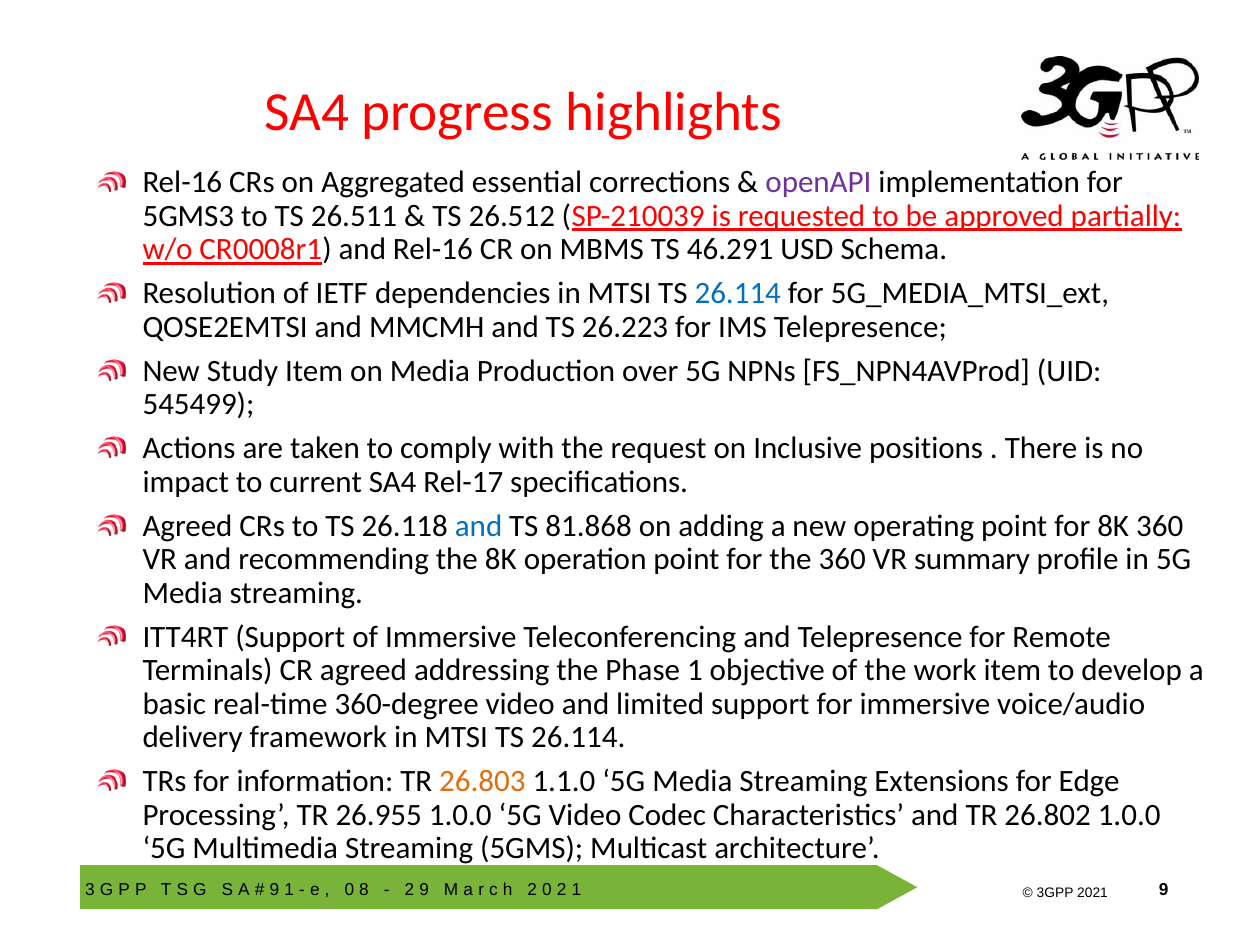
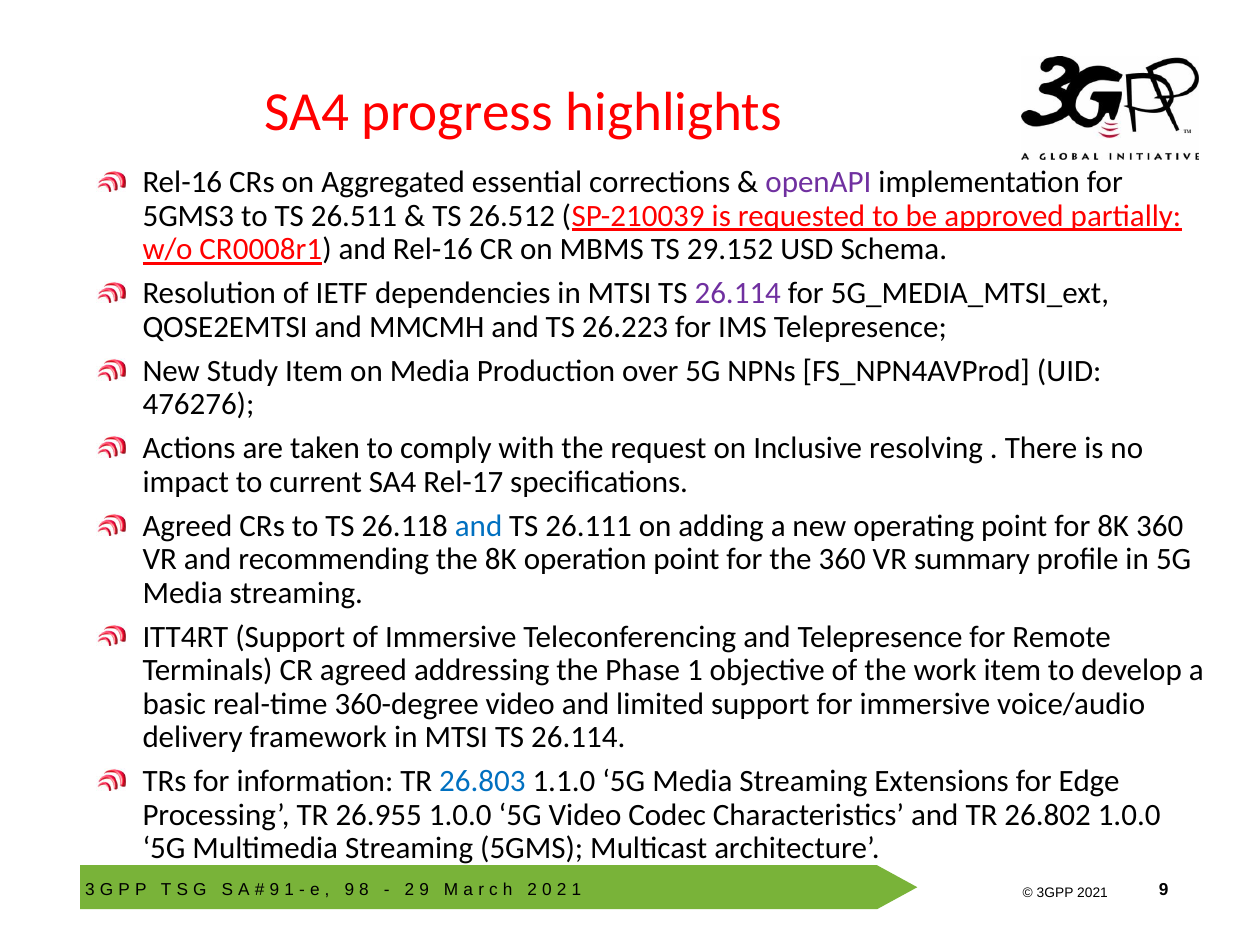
46.291: 46.291 -> 29.152 (730, 250)
26.114 colour: blue -> purple (738, 294)
545499: 545499 -> 476276 (198, 404)
positions: positions -> resolving (926, 448)
81.868: 81.868 -> 26.111 (589, 526)
26.803 colour: orange -> blue (482, 781)
0: 0 -> 9 (349, 890)
